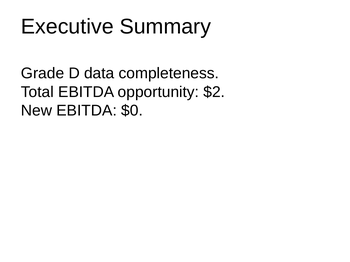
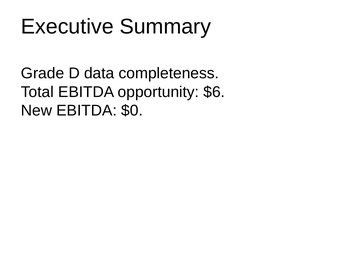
$2: $2 -> $6 (214, 92)
